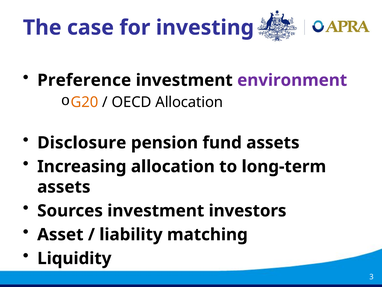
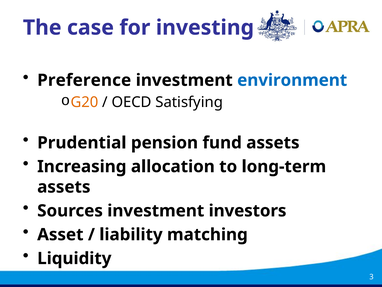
environment colour: purple -> blue (292, 80)
OECD Allocation: Allocation -> Satisfying (189, 102)
Disclosure: Disclosure -> Prudential (82, 143)
